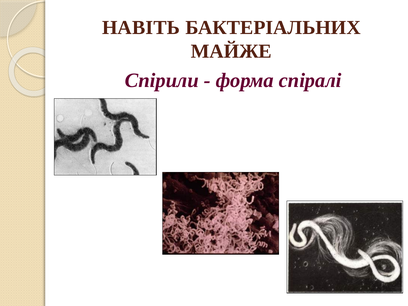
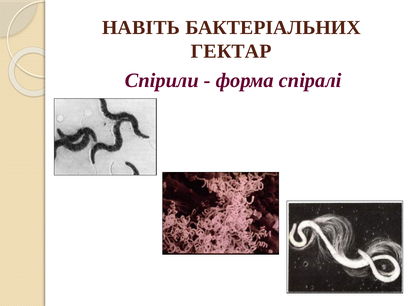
МАЙЖЕ: МАЙЖЕ -> ГЕКТАР (231, 51)
